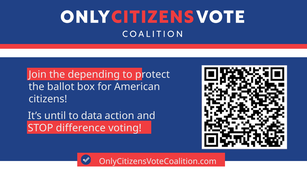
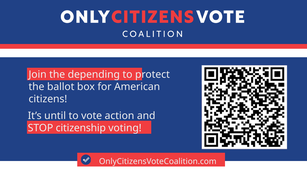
data: data -> vote (92, 116)
difference: difference -> citizenship (81, 128)
